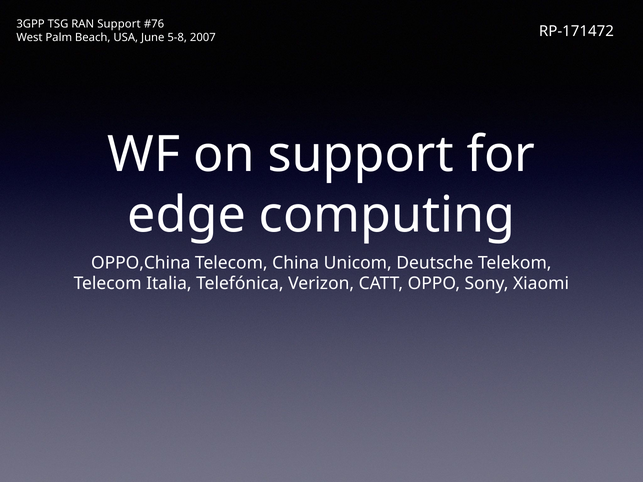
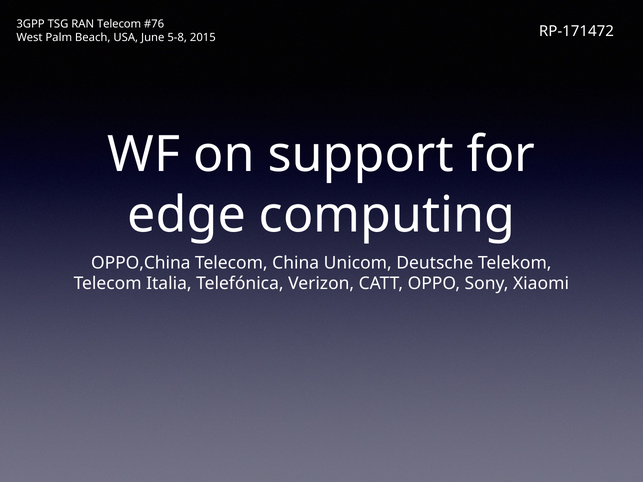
RAN Support: Support -> Telecom (119, 24)
2007: 2007 -> 2015 (203, 38)
